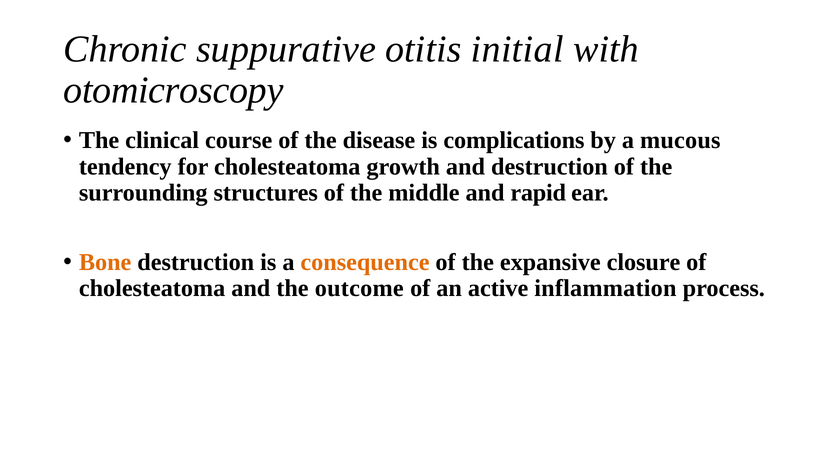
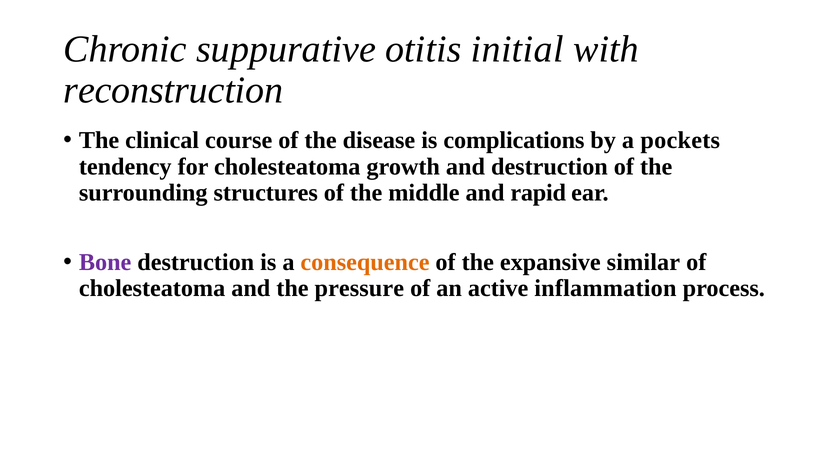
otomicroscopy: otomicroscopy -> reconstruction (173, 90)
mucous: mucous -> pockets (680, 140)
Bone colour: orange -> purple (105, 263)
closure: closure -> similar (643, 263)
outcome: outcome -> pressure (359, 289)
